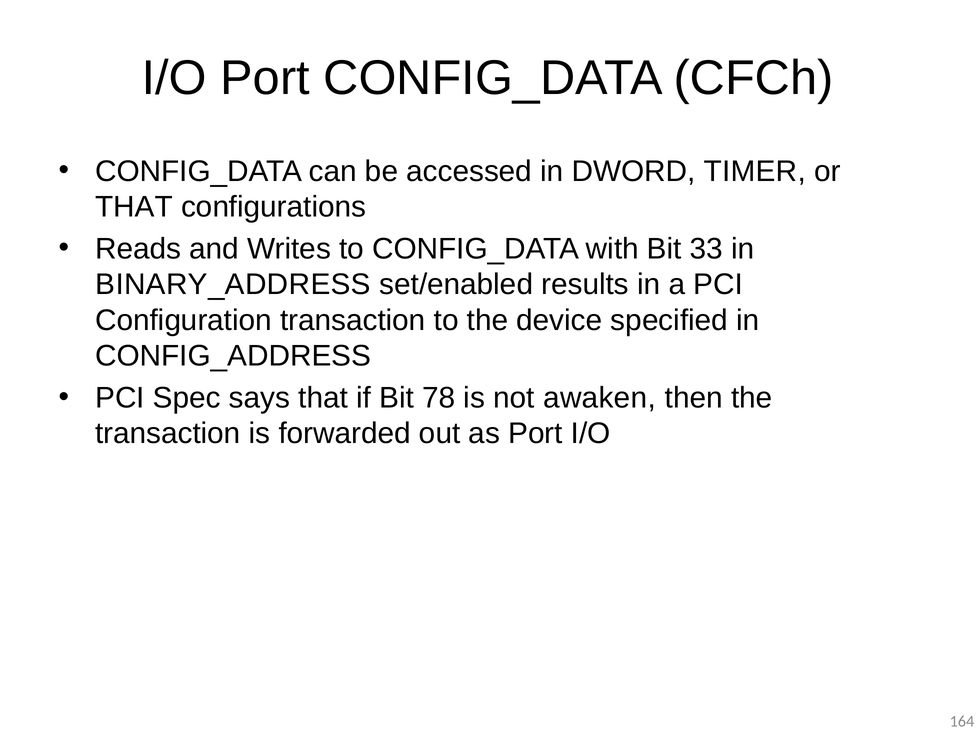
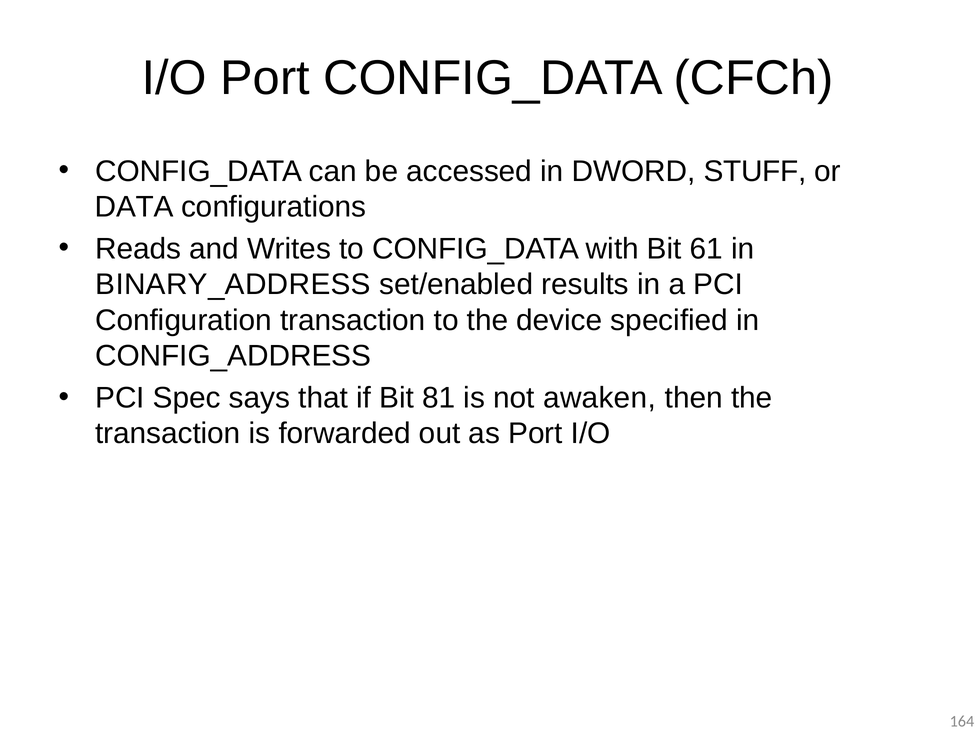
TIMER: TIMER -> STUFF (755, 171)
THAT: THAT -> DATA (134, 207)
33: 33 -> 61 (707, 249)
78: 78 -> 81 (439, 398)
